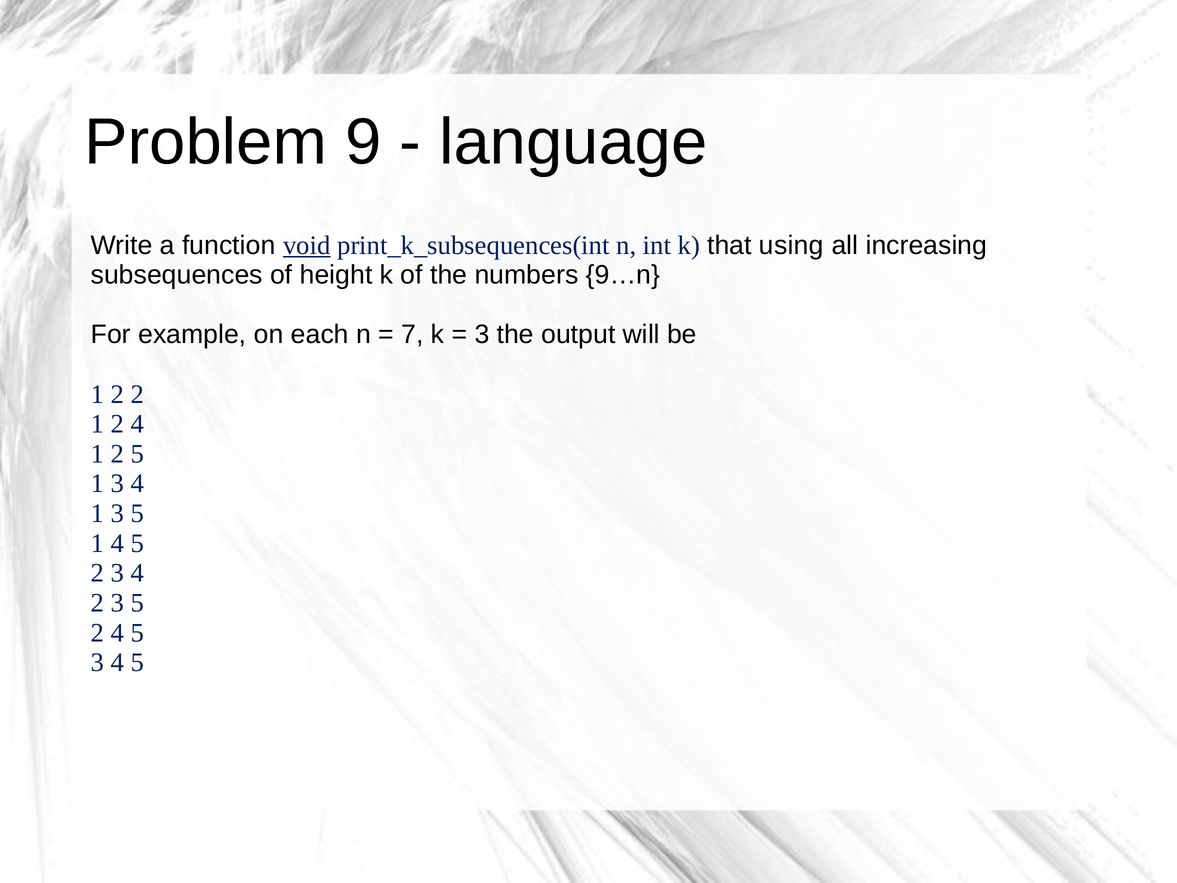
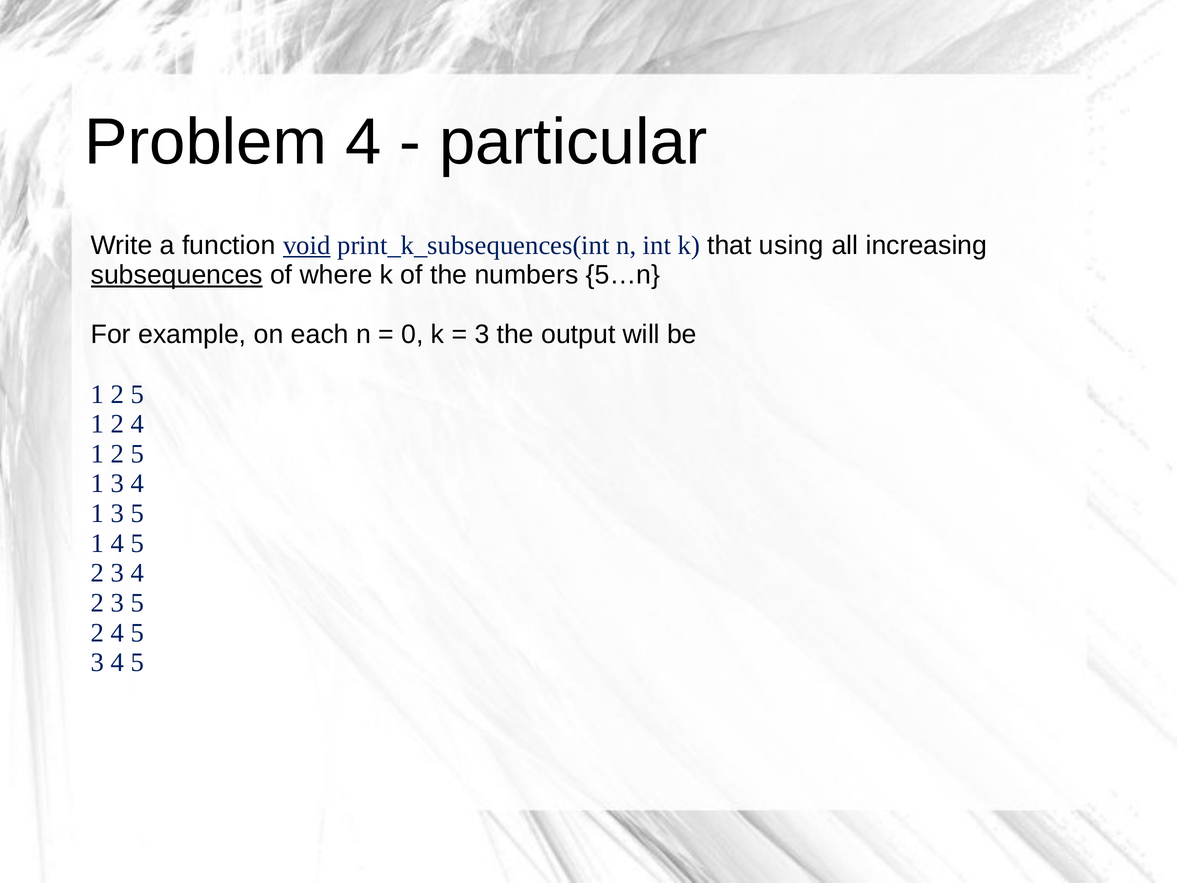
Problem 9: 9 -> 4 (363, 142)
language: language -> particular (573, 142)
subsequences underline: none -> present (177, 275)
height: height -> where (336, 275)
9…n: 9…n -> 5…n (623, 275)
7: 7 -> 0 (412, 334)
2: 2 -> 5 (138, 394)
